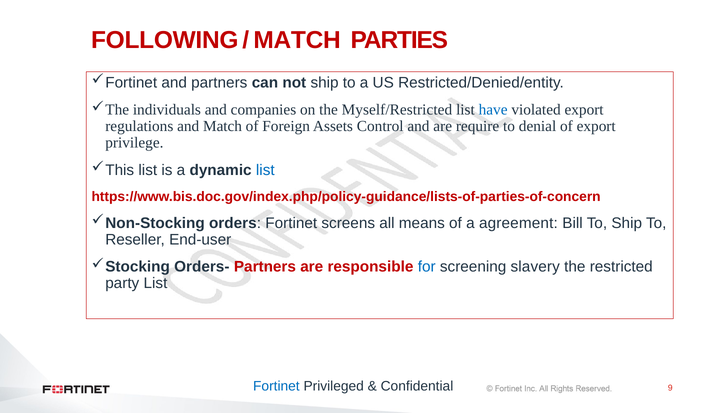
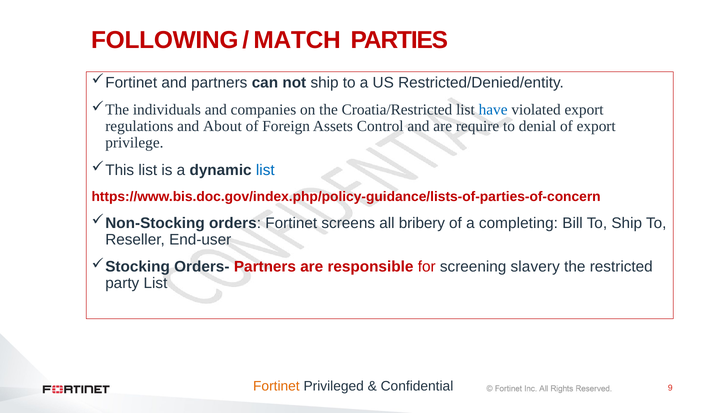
Myself/Restricted: Myself/Restricted -> Croatia/Restricted (397, 110)
and Match: Match -> About (222, 126)
means: means -> bribery (422, 223)
agreement: agreement -> completing (518, 223)
for colour: blue -> red (427, 267)
Fortinet colour: blue -> orange (276, 386)
